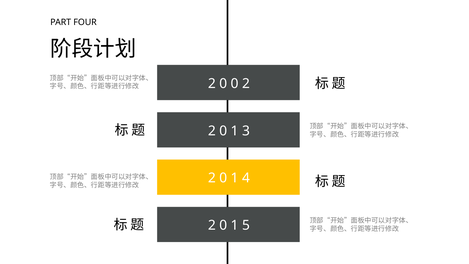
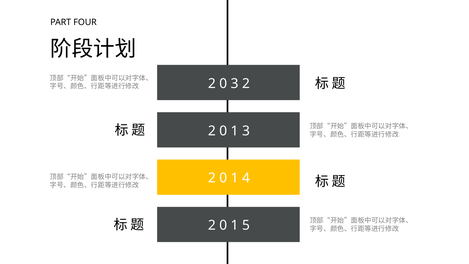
0 0: 0 -> 3 (235, 84)
